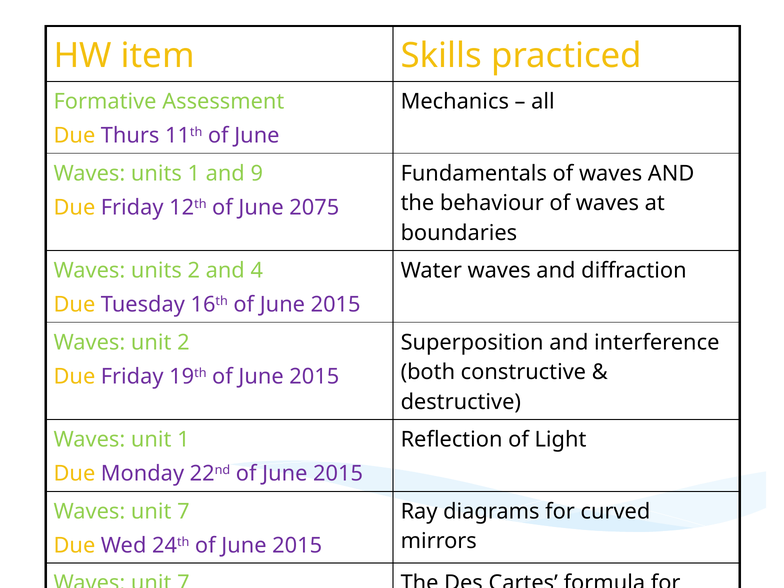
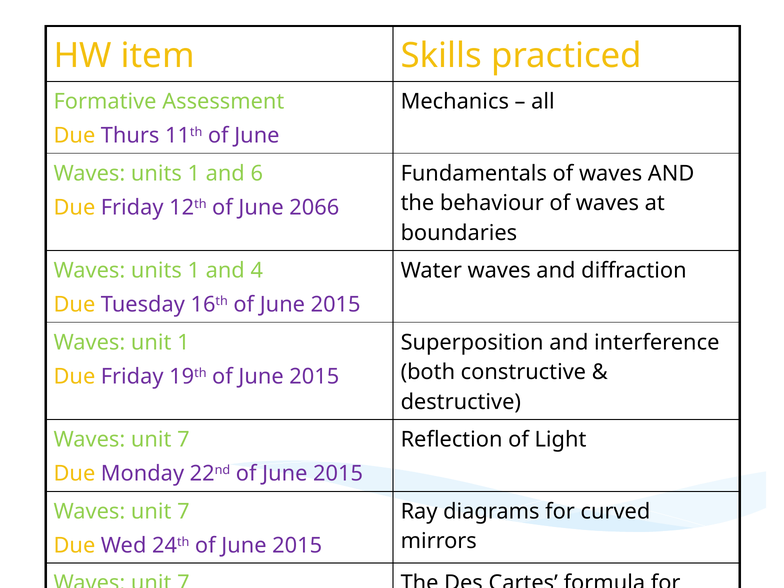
9: 9 -> 6 (257, 173)
2075: 2075 -> 2066 (314, 208)
2: 2 -> 1 (194, 271)
unit 2: 2 -> 1 (183, 342)
1: 1 -> 7 (183, 440)
